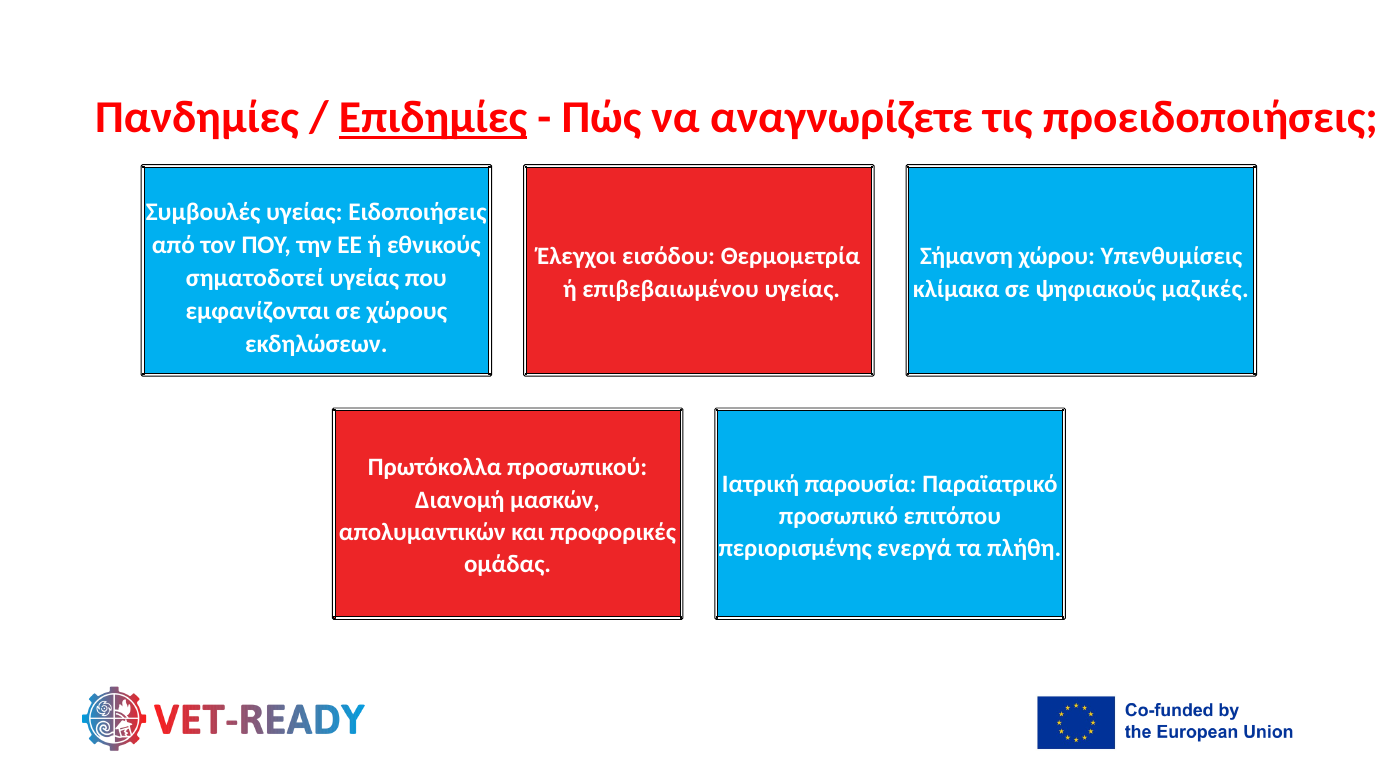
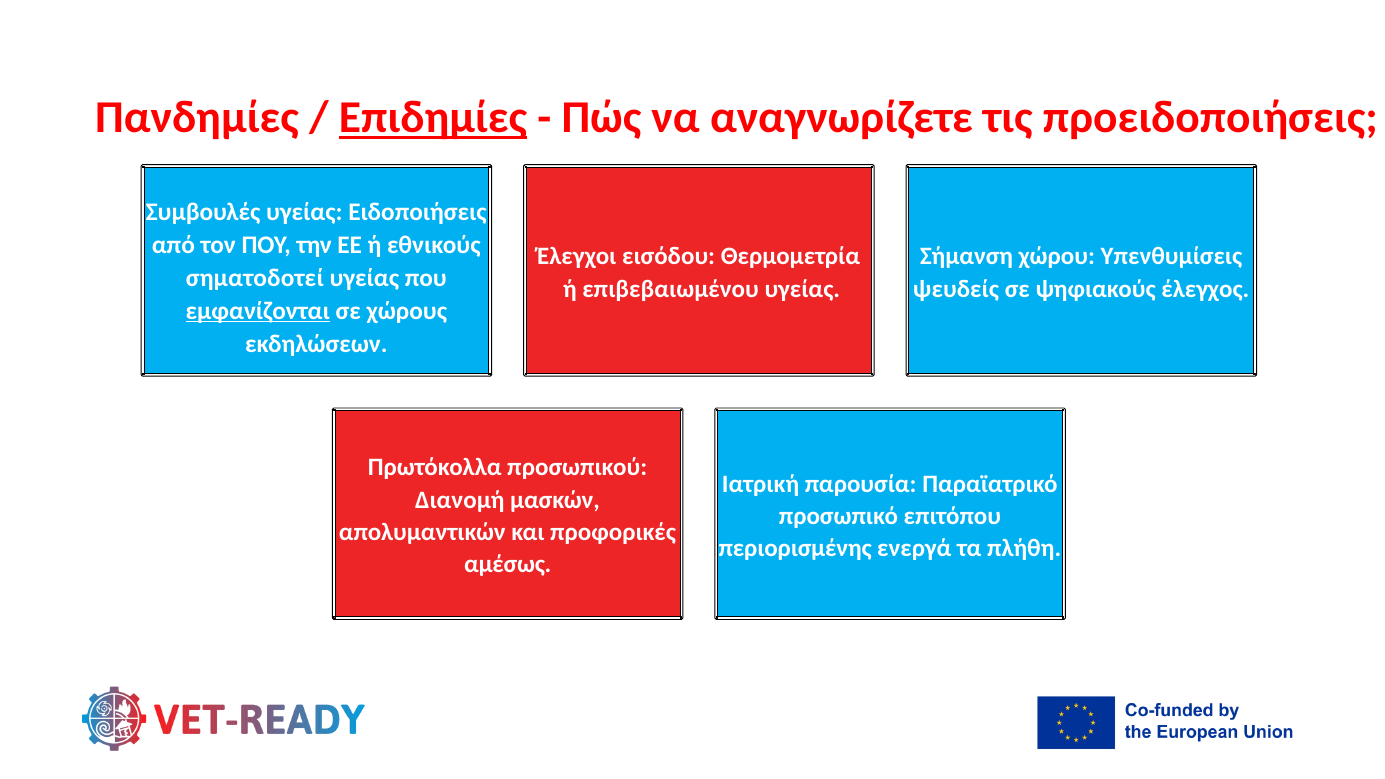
κλίμακα: κλίμακα -> ψευδείς (956, 289)
μαζικές: μαζικές -> έλεγχος (1205, 289)
εμφανίζονται underline: none -> present (258, 311)
ομάδας: ομάδας -> αμέσως (508, 565)
